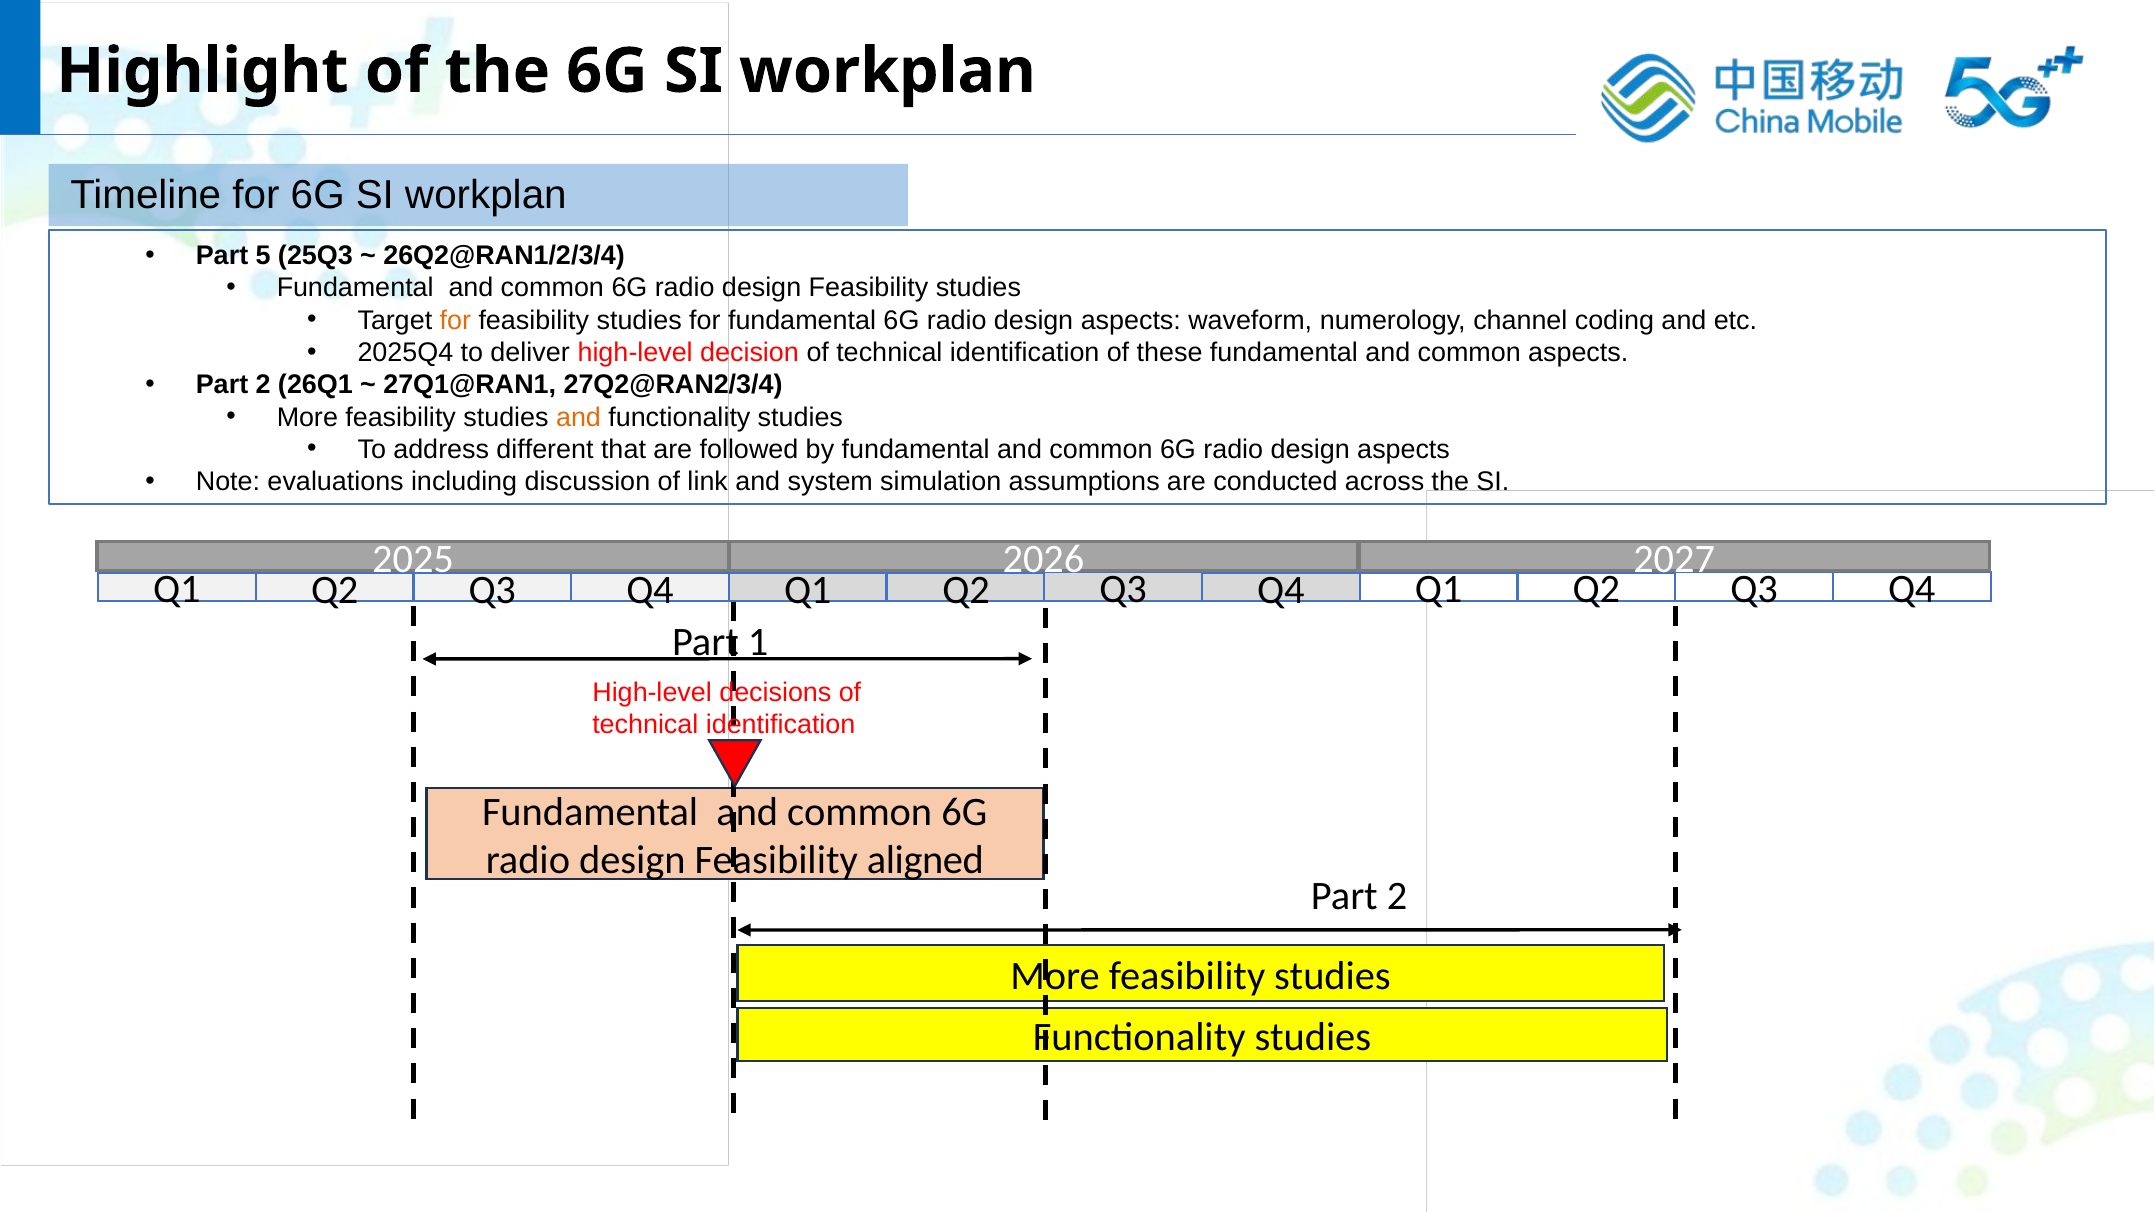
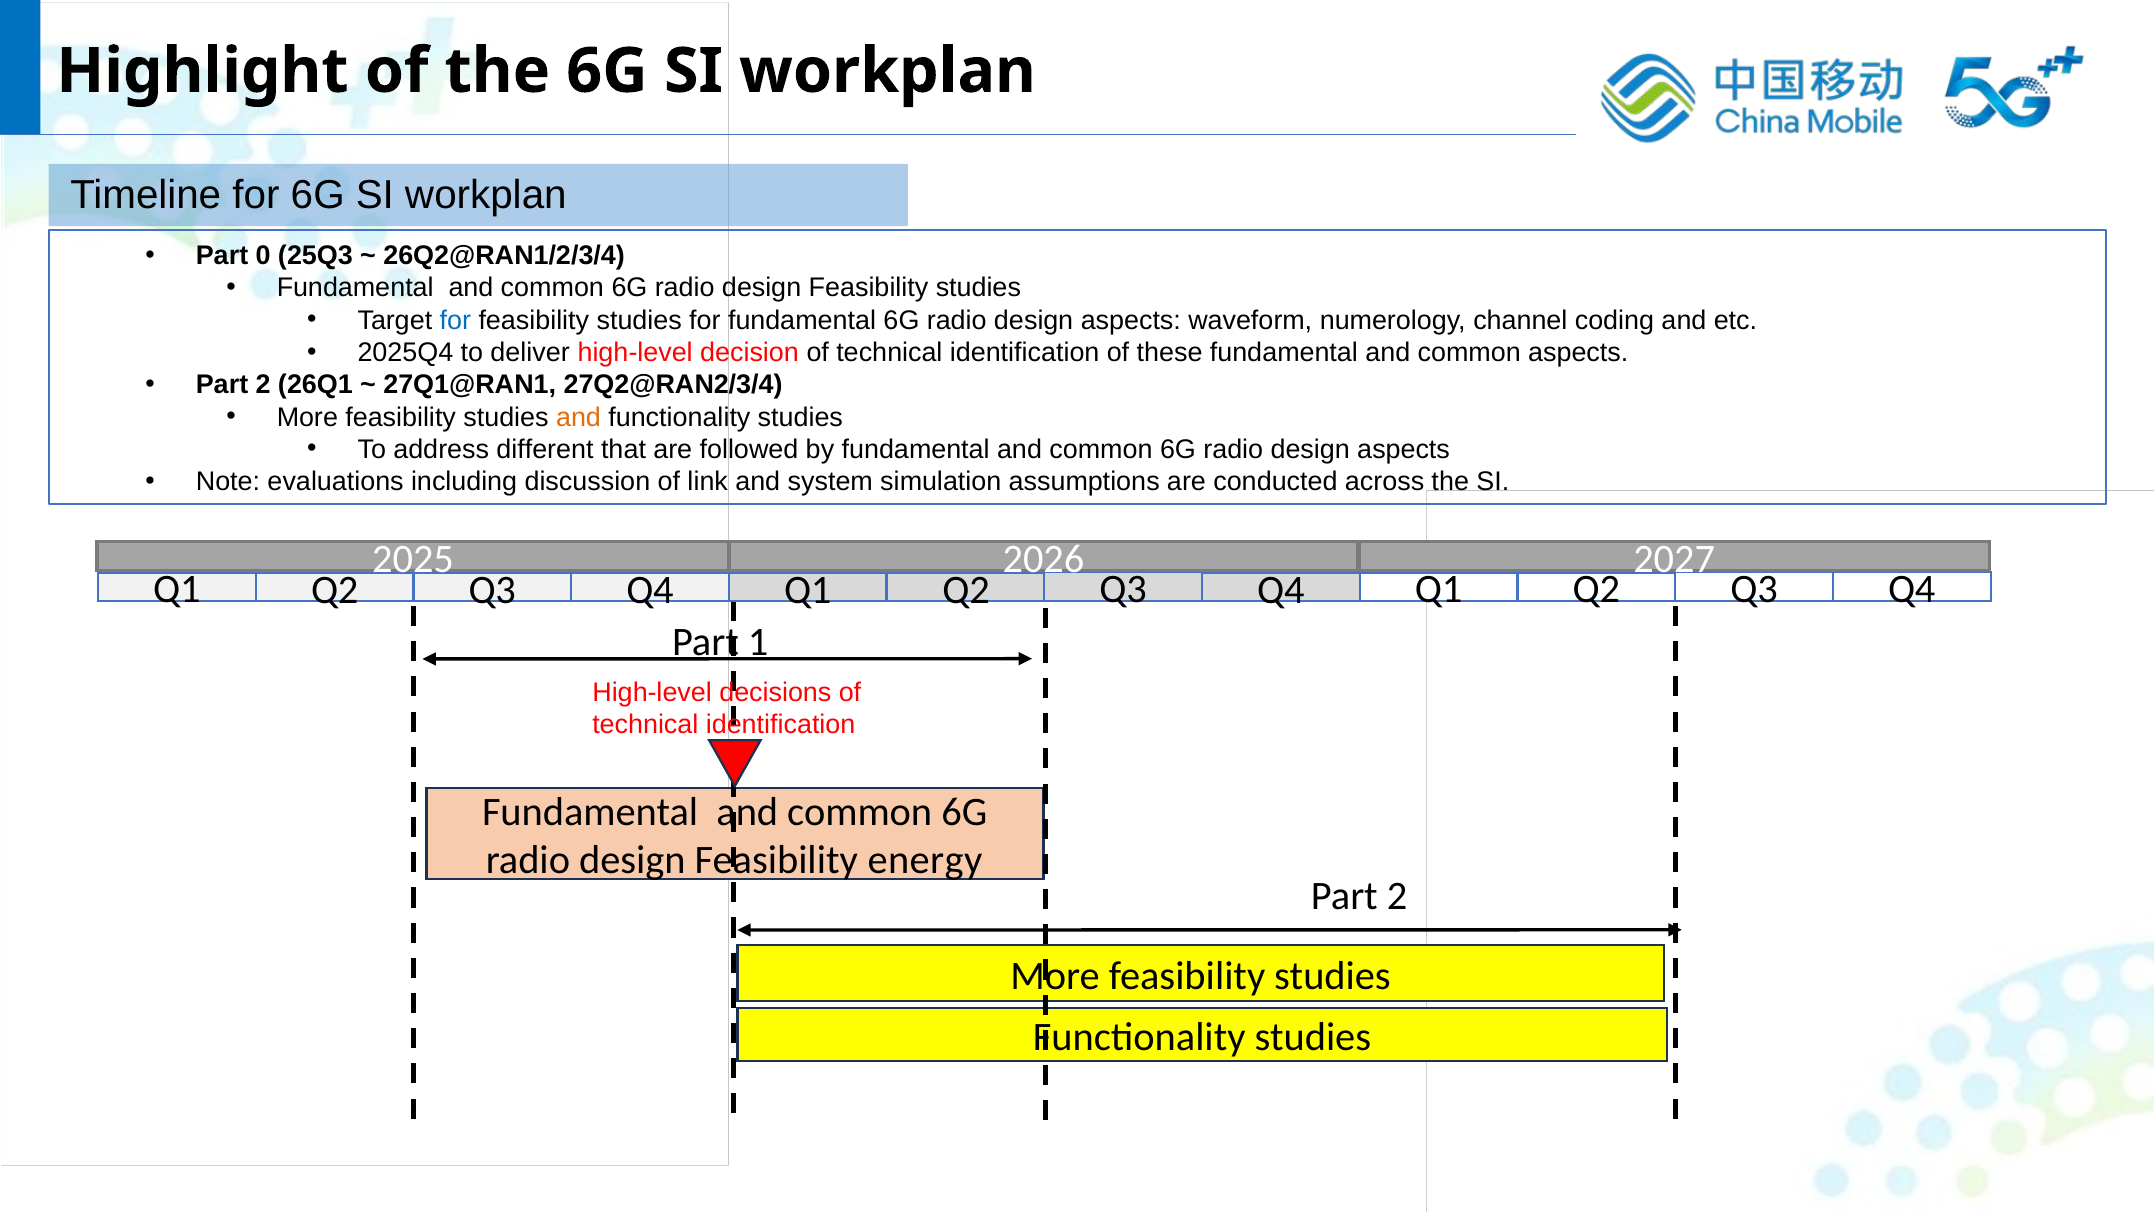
5: 5 -> 0 (263, 256)
for colour: orange -> blue (455, 320)
aligned: aligned -> energy (925, 861)
